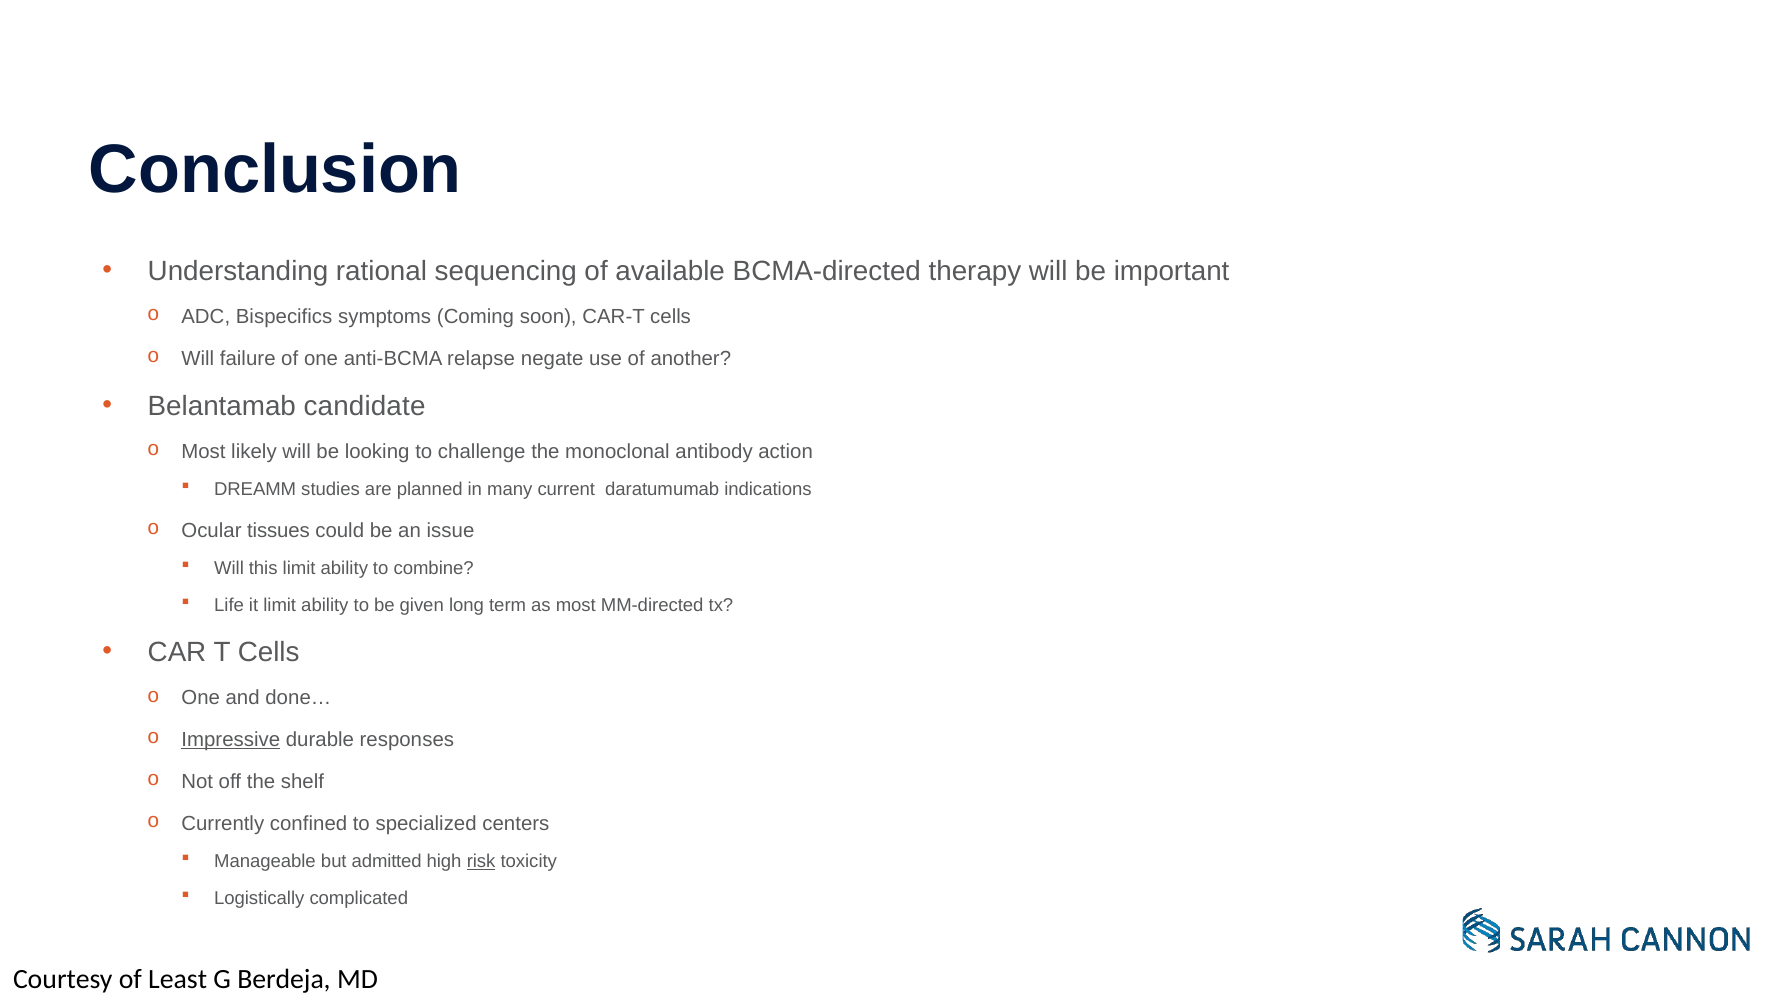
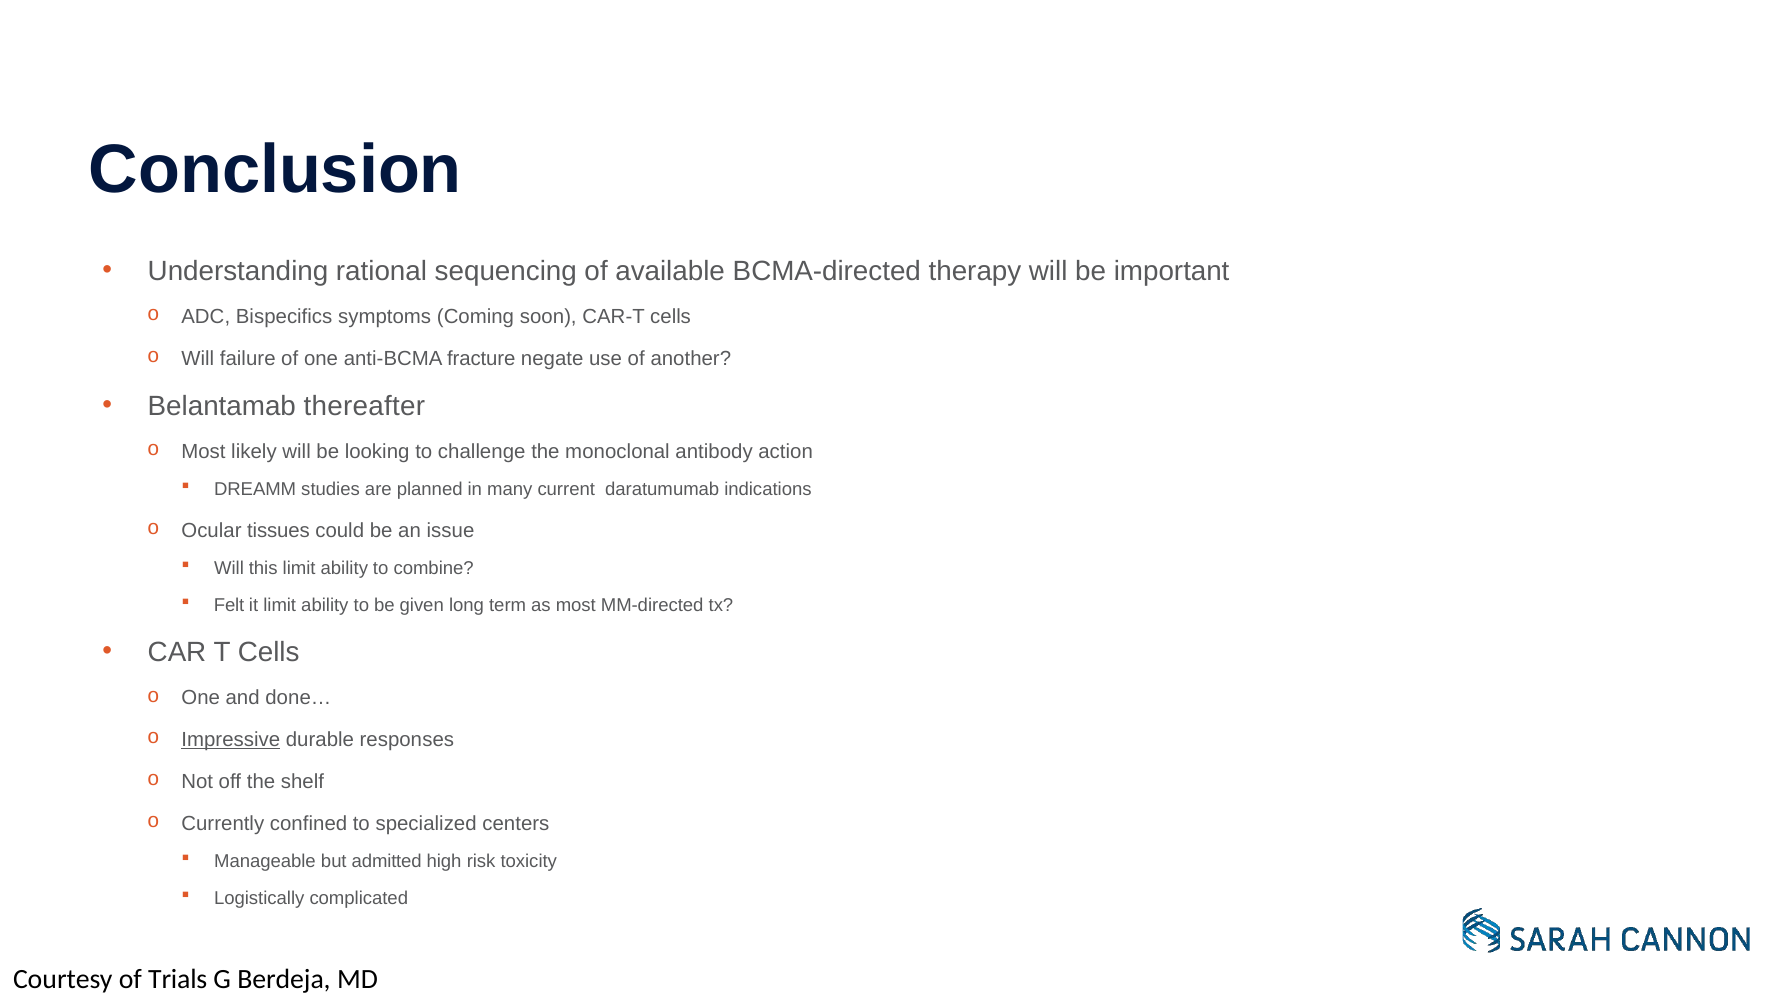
relapse: relapse -> fracture (481, 358)
candidate: candidate -> thereafter (364, 406)
Life: Life -> Felt (229, 605)
risk underline: present -> none (481, 861)
Least: Least -> Trials (178, 978)
